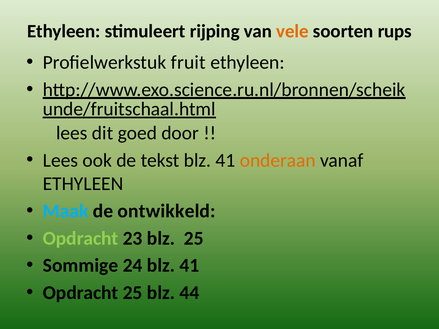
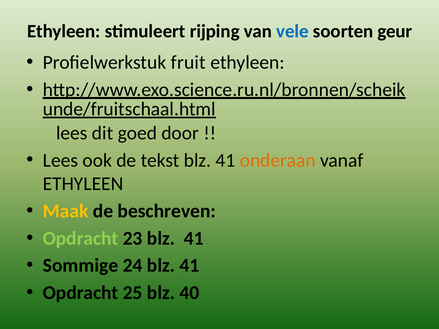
vele colour: orange -> blue (292, 31)
rups: rups -> geur (395, 31)
Maak colour: light blue -> yellow (66, 211)
ontwikkeld: ontwikkeld -> beschreven (167, 211)
23 blz 25: 25 -> 41 (194, 238)
44: 44 -> 40 (189, 293)
